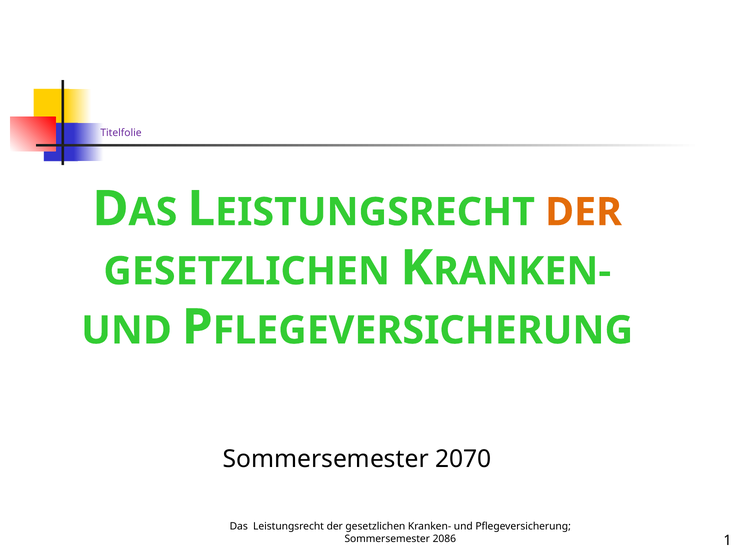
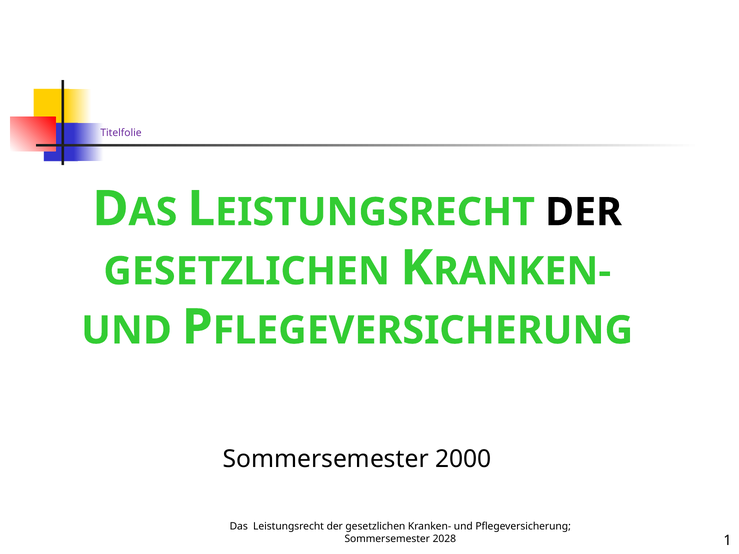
DER colour: orange -> black (584, 212)
2070: 2070 -> 2000 (463, 459)
2086: 2086 -> 2028 (444, 539)
